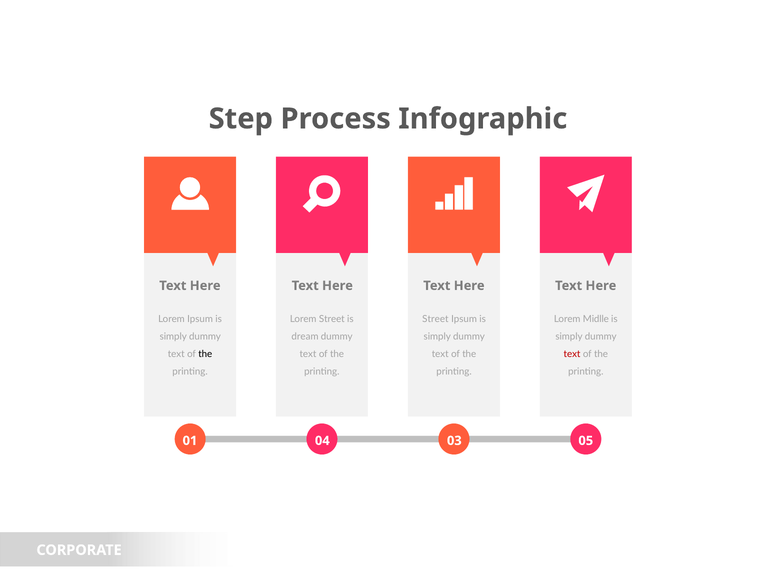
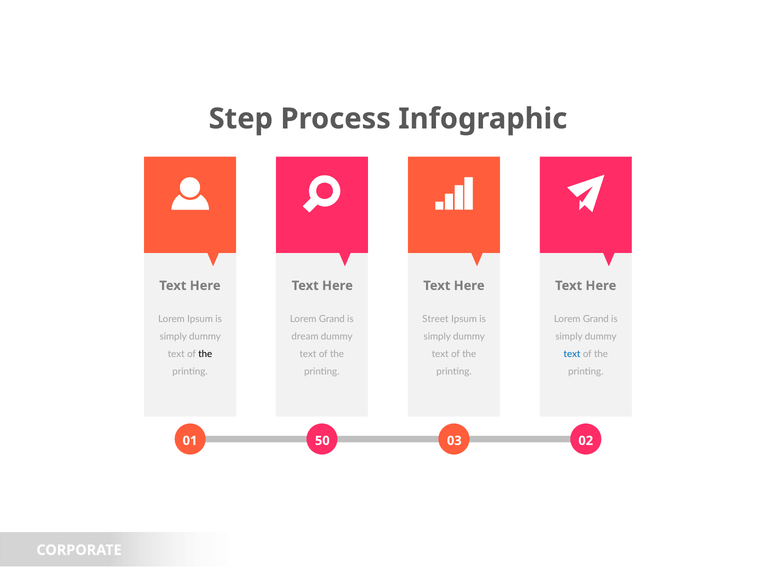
Street: Street -> Grand (332, 319)
Midlle: Midlle -> Grand (596, 319)
text colour: red -> blue (572, 354)
04: 04 -> 50 (322, 441)
05: 05 -> 02 (586, 441)
